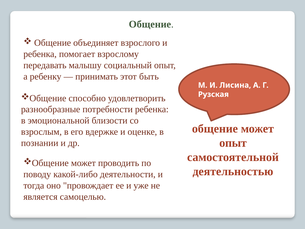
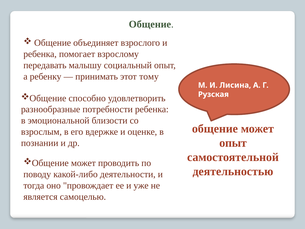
быть: быть -> тому (149, 76)
